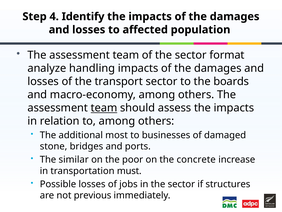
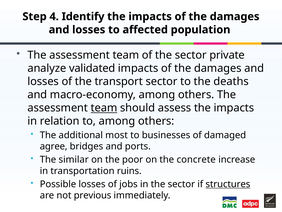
format: format -> private (227, 55)
handling: handling -> validated (92, 68)
boards: boards -> deaths (231, 81)
stone: stone -> agree (54, 146)
must: must -> ruins (129, 171)
structures underline: none -> present (228, 184)
